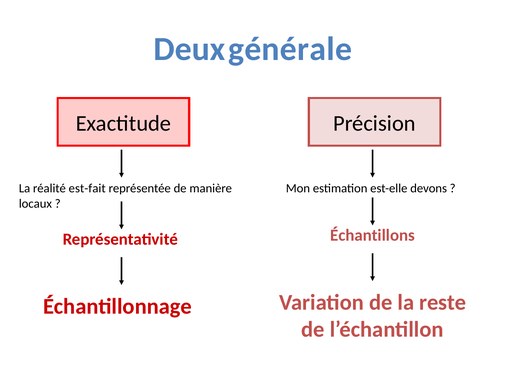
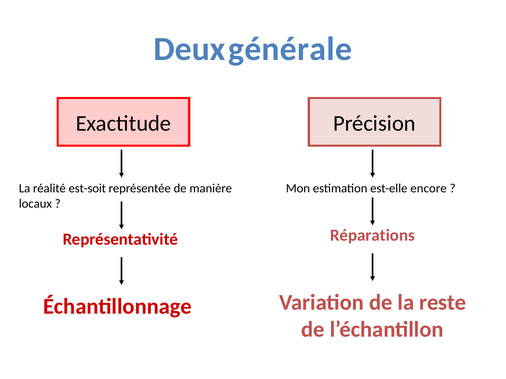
est-fait: est-fait -> est-soit (87, 189)
devons: devons -> encore (429, 189)
Échantillons: Échantillons -> Réparations (372, 235)
